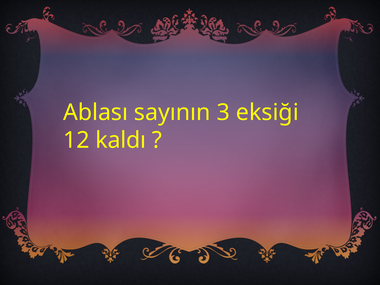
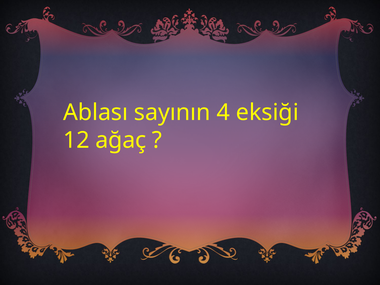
3: 3 -> 4 (223, 112)
kaldı: kaldı -> ağaç (121, 140)
